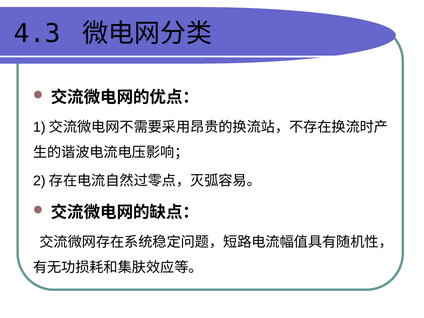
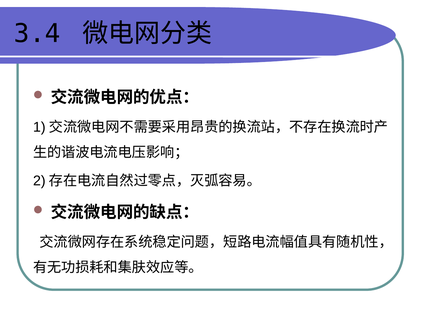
4.3: 4.3 -> 3.4 (37, 34)
